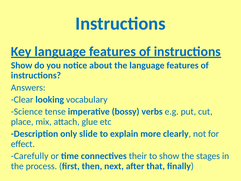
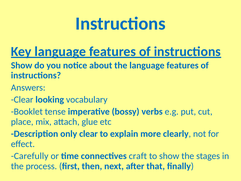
Science: Science -> Booklet (27, 112)
only slide: slide -> clear (88, 134)
their: their -> craft (138, 156)
